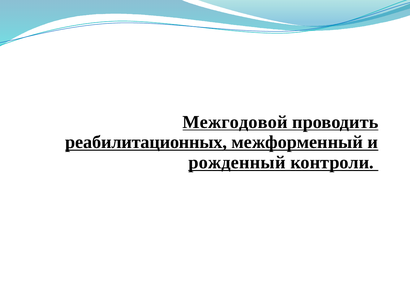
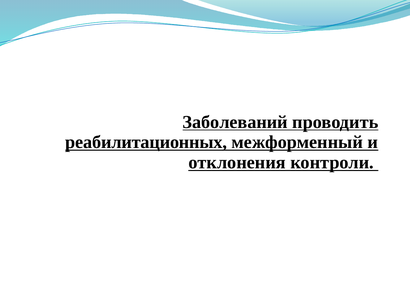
Межгодовой: Межгодовой -> Заболеваний (235, 122)
рожденный: рожденный -> отклонения (237, 162)
